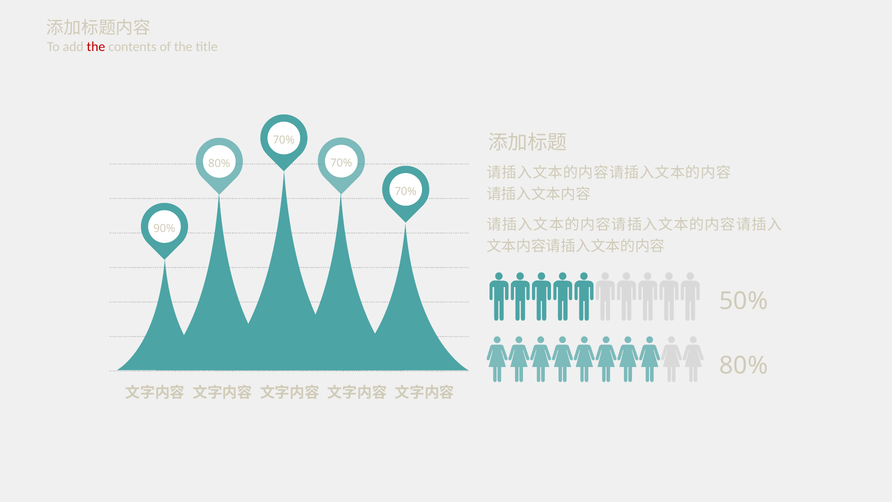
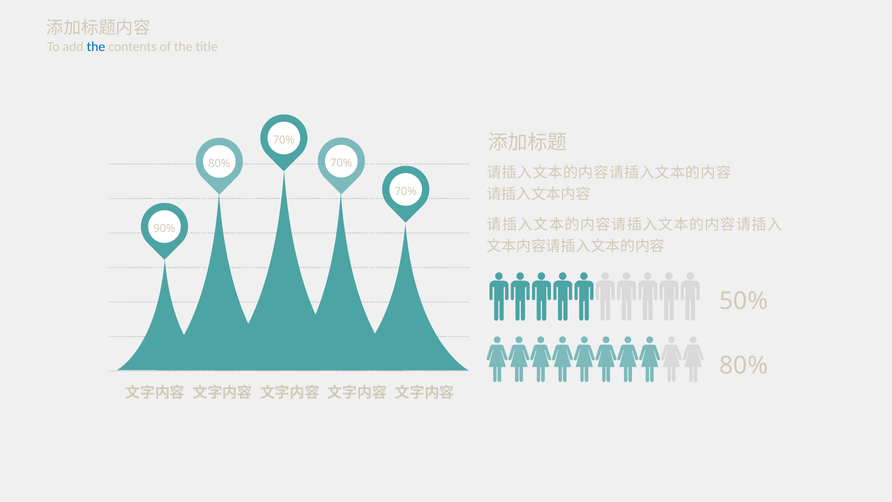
the colour: red -> blue (96, 47)
